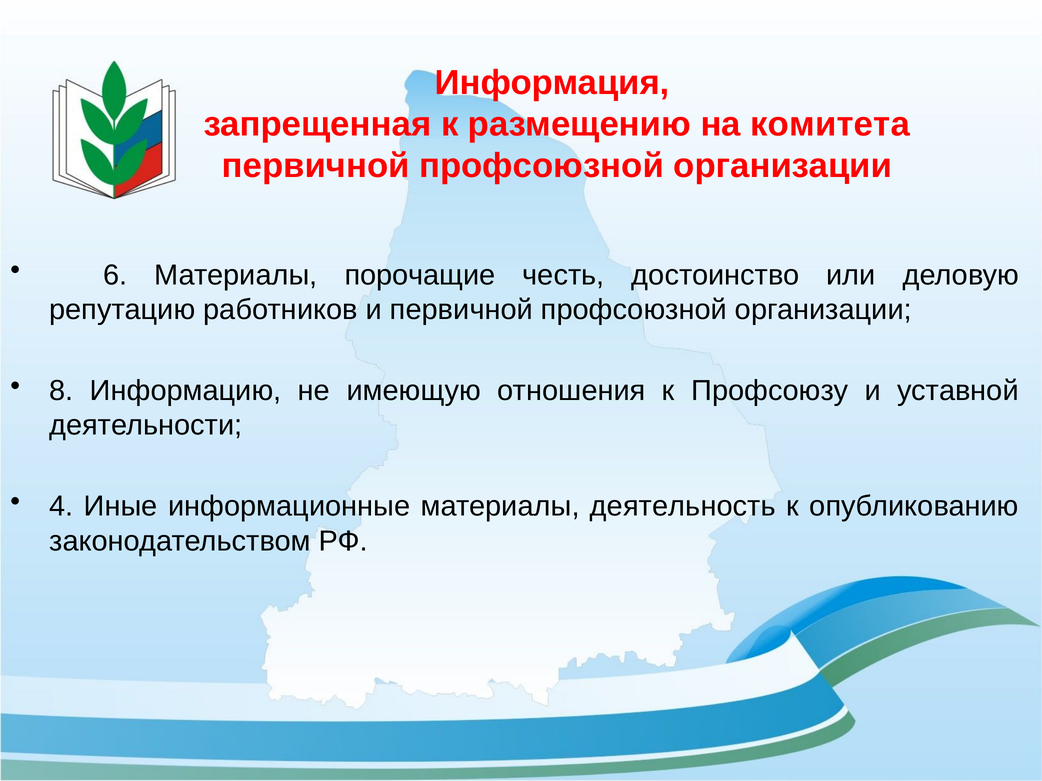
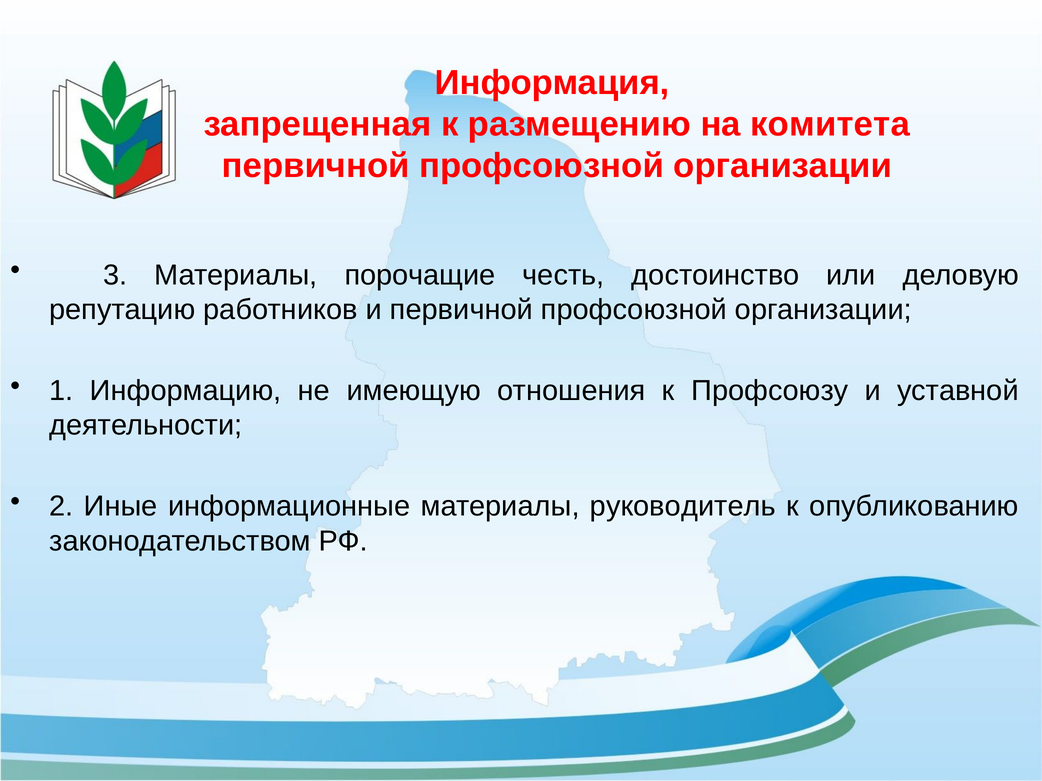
6: 6 -> 3 (115, 275)
8: 8 -> 1 (61, 391)
4: 4 -> 2 (61, 507)
деятельность: деятельность -> руководитель (683, 507)
